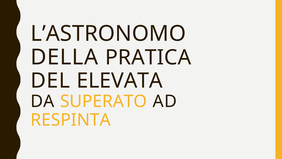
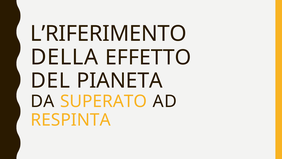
L’ASTRONOMO: L’ASTRONOMO -> L’RIFERIMENTO (108, 33)
PRATICA: PRATICA -> EFFETTO (148, 57)
ELEVATA: ELEVATA -> PIANETA (120, 80)
